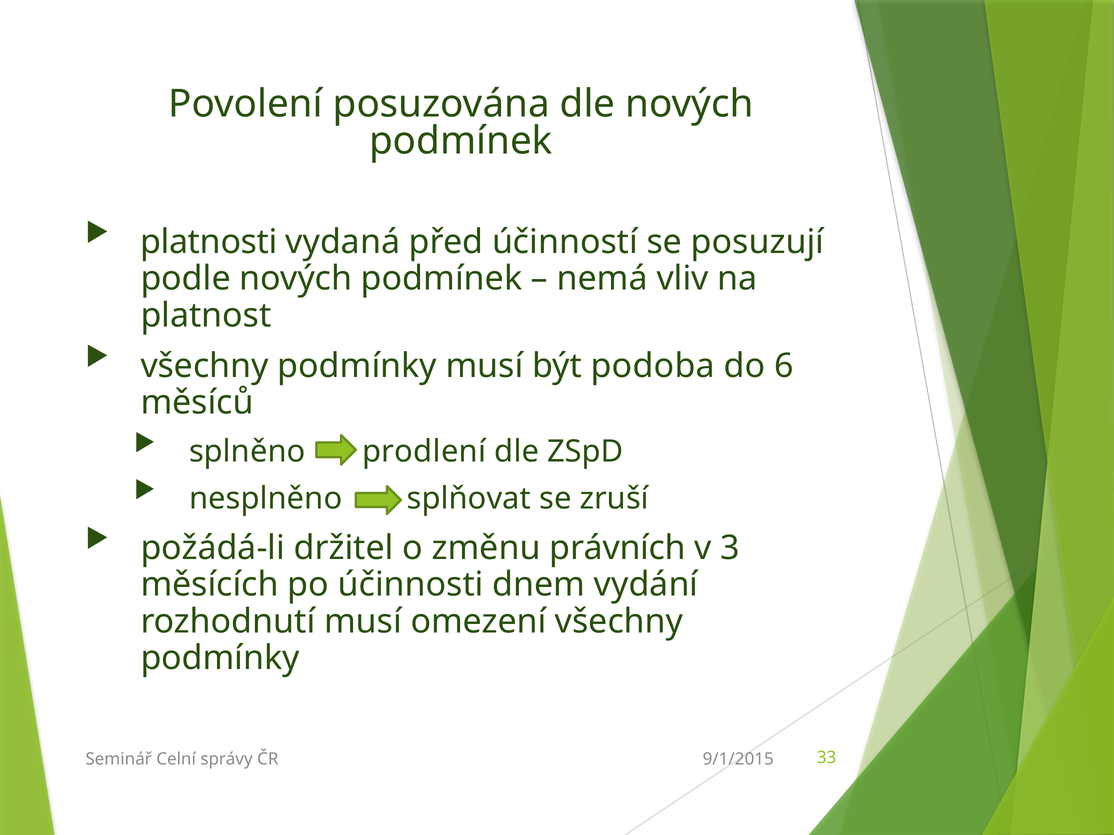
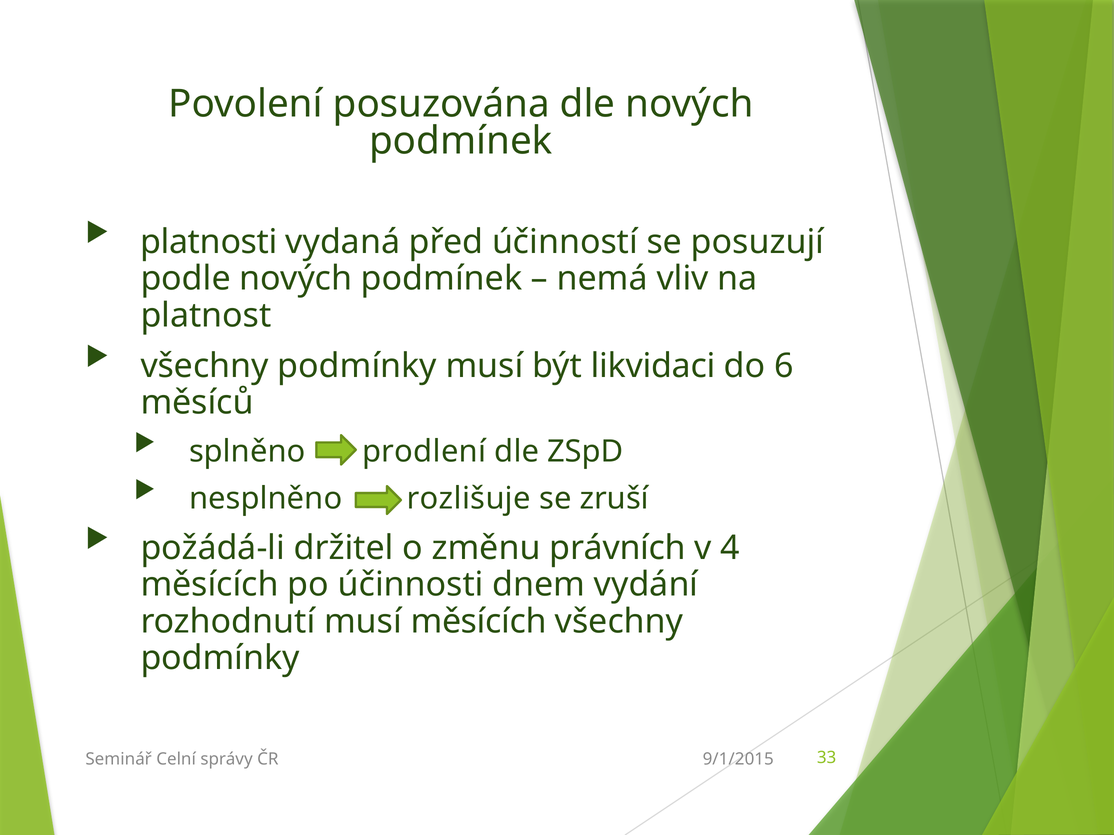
podoba: podoba -> likvidaci (653, 366)
splňovat: splňovat -> rozlišuje (469, 499)
3: 3 -> 4 (730, 548)
musí omezení: omezení -> měsících (479, 622)
